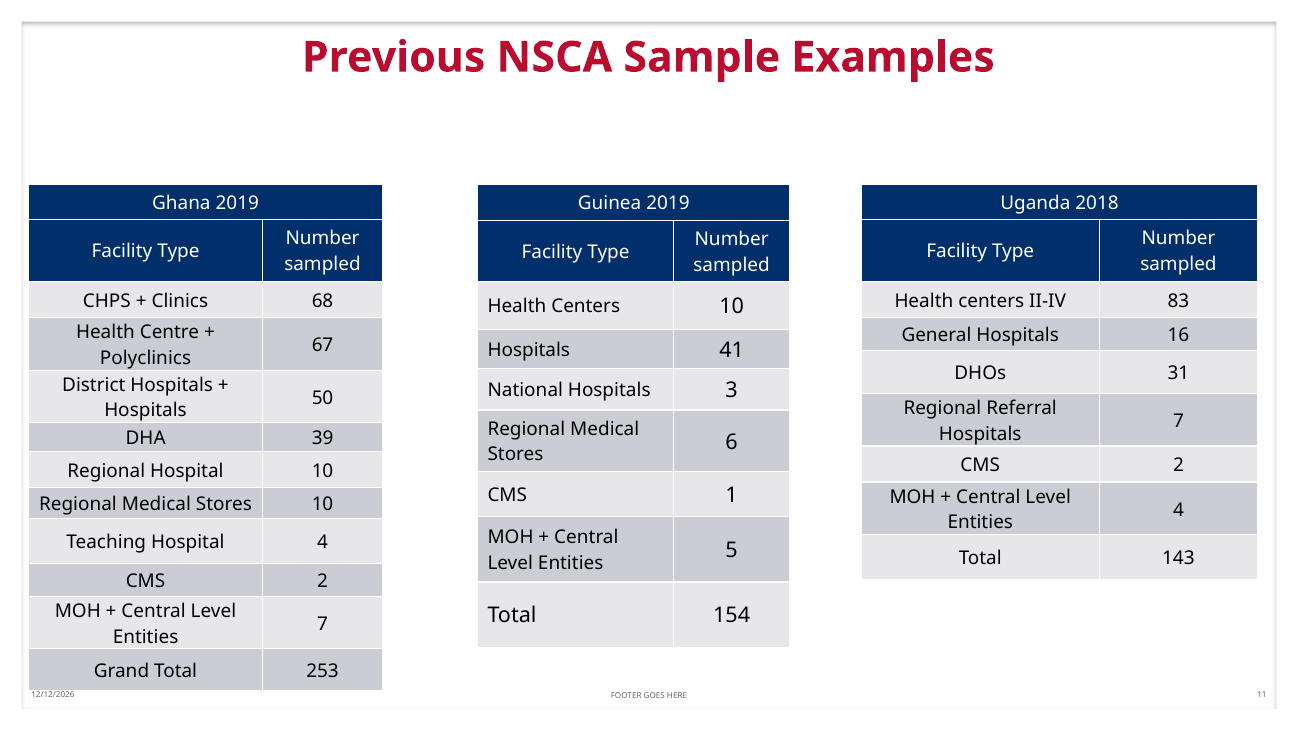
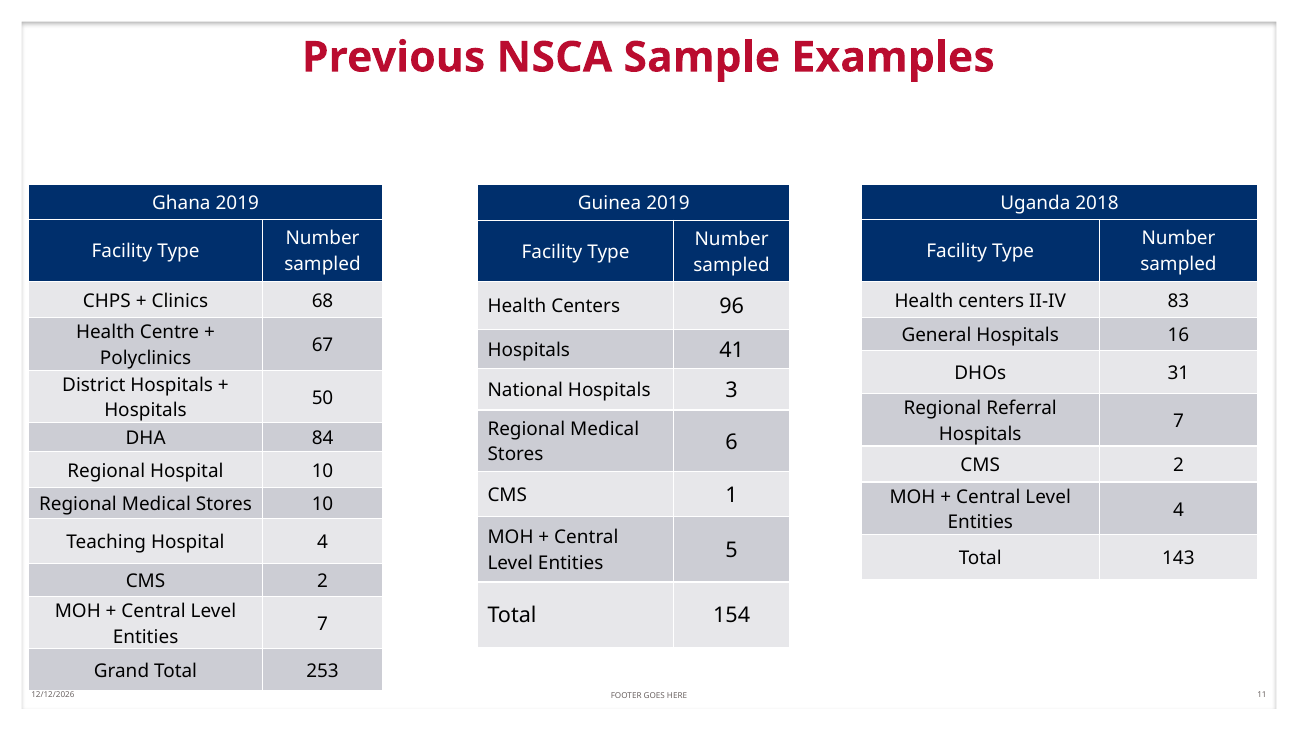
Centers 10: 10 -> 96 (732, 307)
39: 39 -> 84 (323, 439)
